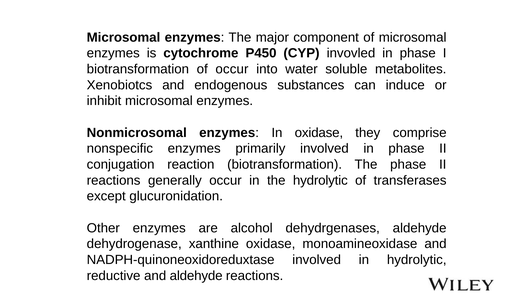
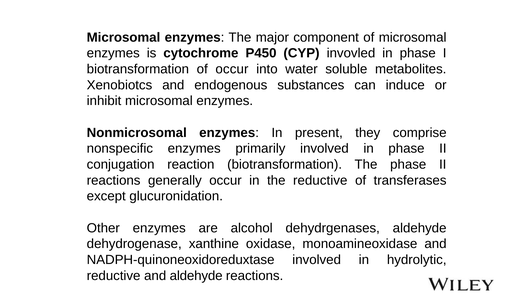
In oxidase: oxidase -> present (319, 133)
the hydrolytic: hydrolytic -> reductive (320, 180)
